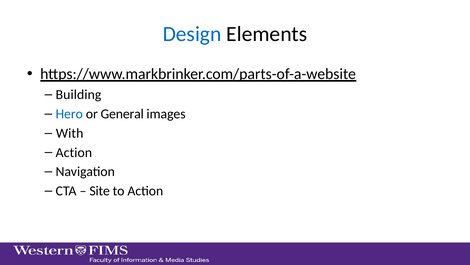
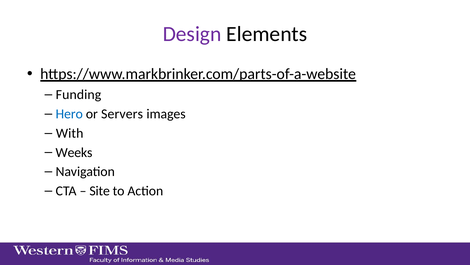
Design colour: blue -> purple (192, 34)
Building: Building -> Funding (78, 95)
General: General -> Servers (122, 114)
Action: Action -> Weeks (74, 152)
